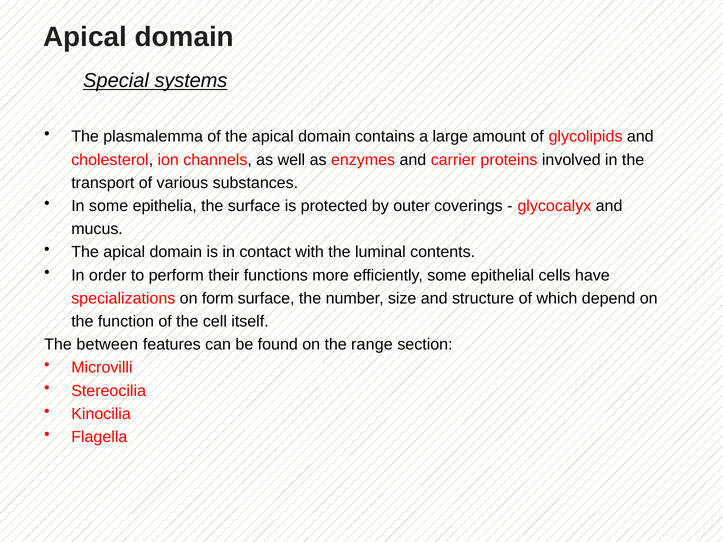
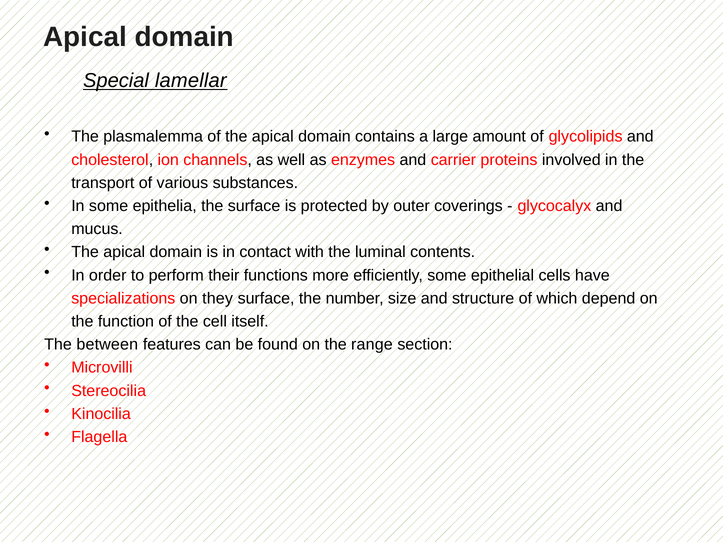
systems: systems -> lamellar (191, 81)
form: form -> they (218, 298)
